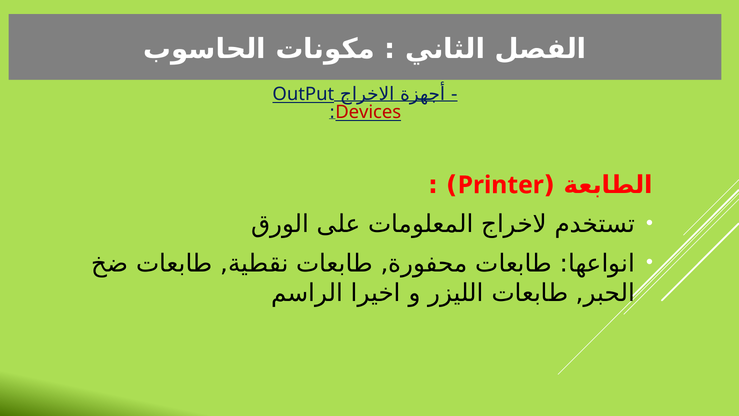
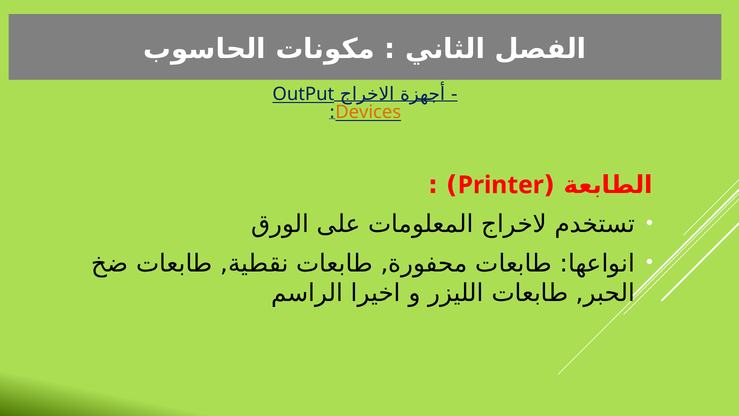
Devices colour: red -> orange (368, 112)
